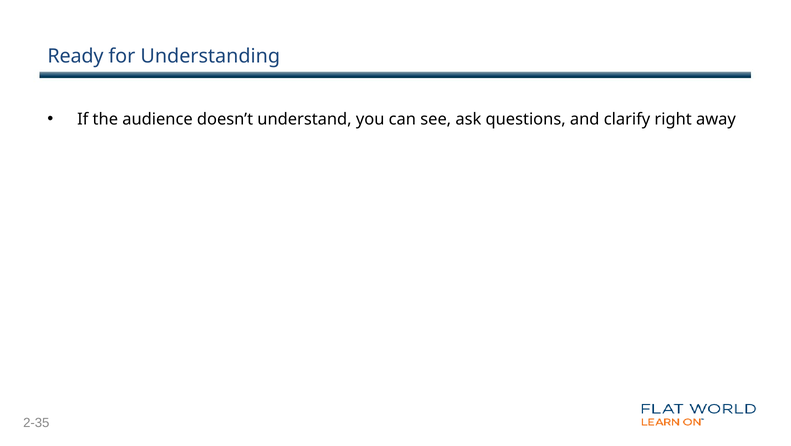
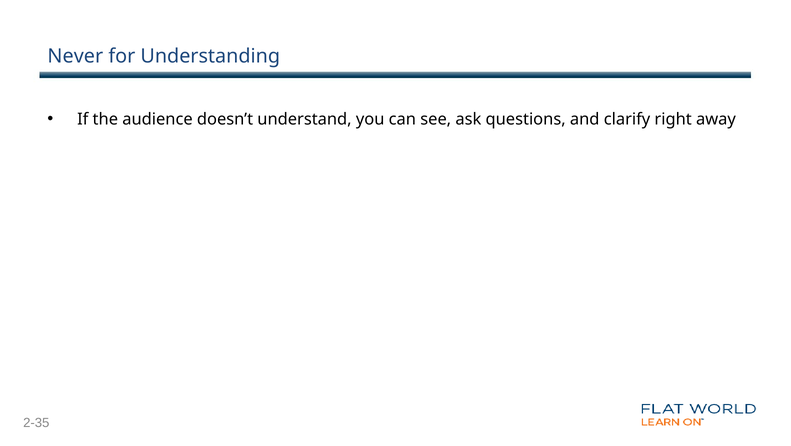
Ready: Ready -> Never (75, 56)
